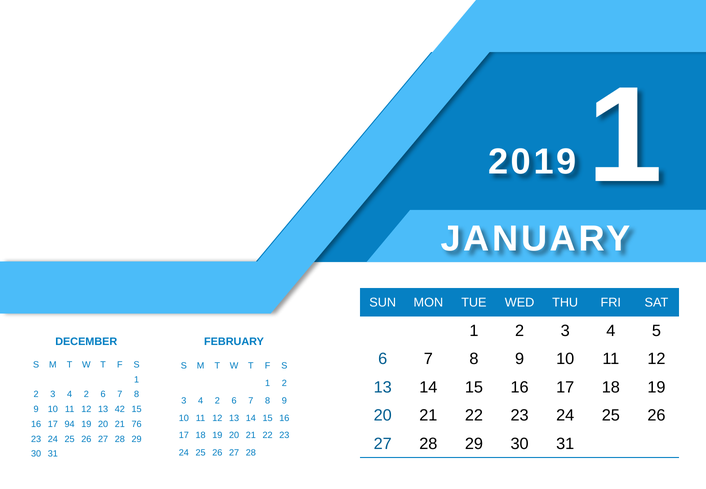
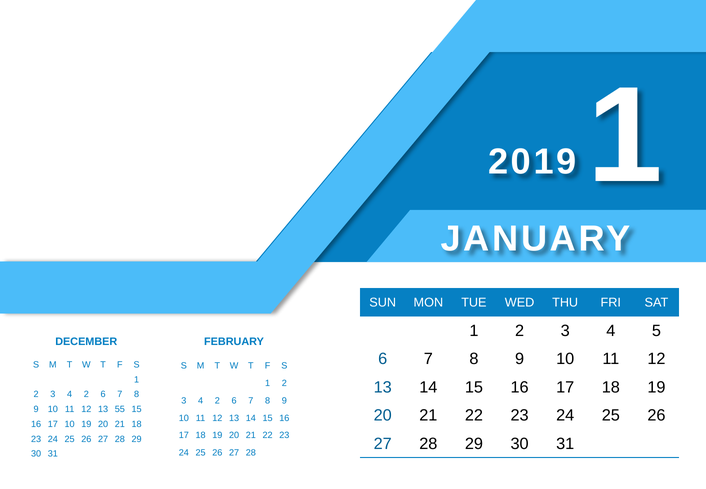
42: 42 -> 55 (120, 409)
17 94: 94 -> 10 (70, 424)
21 76: 76 -> 18 (137, 424)
